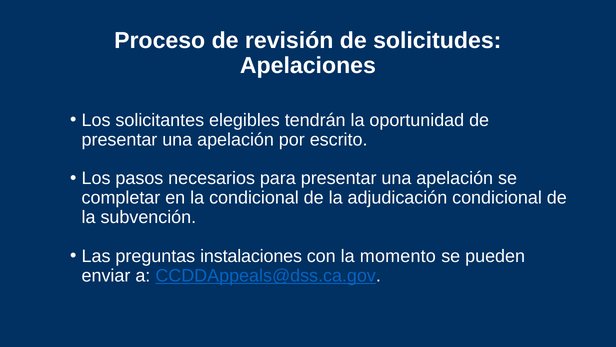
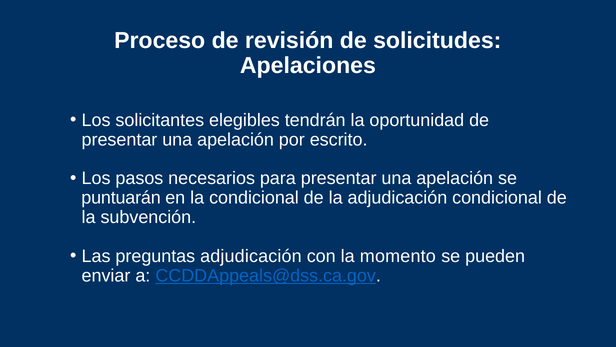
completar: completar -> puntuarán (121, 198)
preguntas instalaciones: instalaciones -> adjudicación (251, 256)
